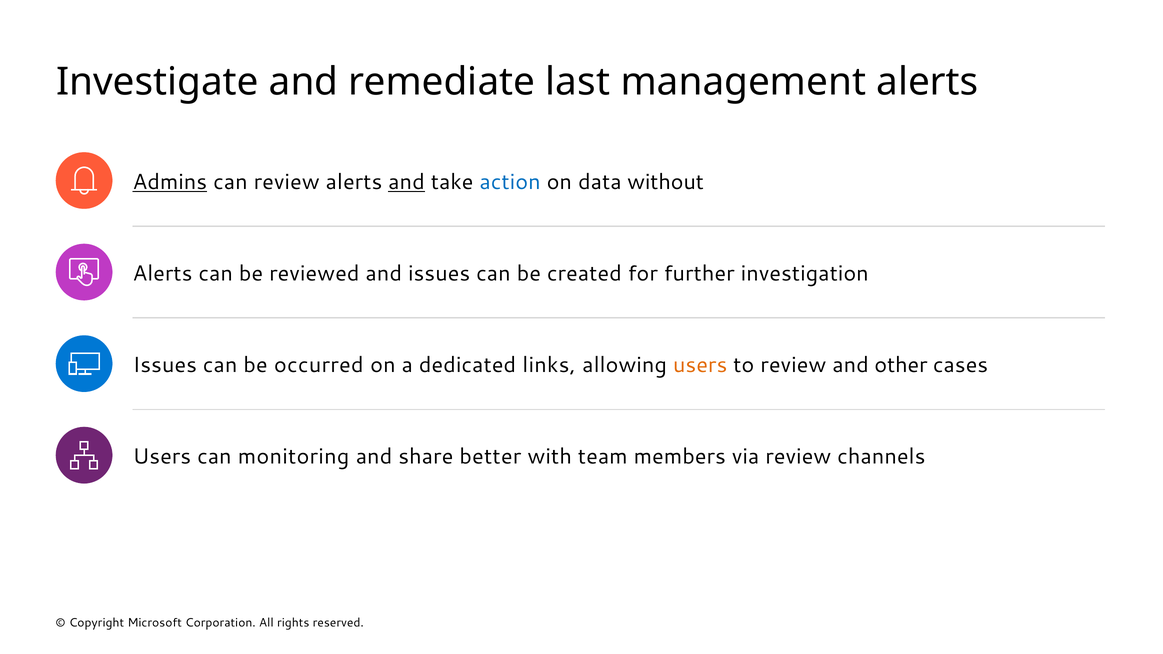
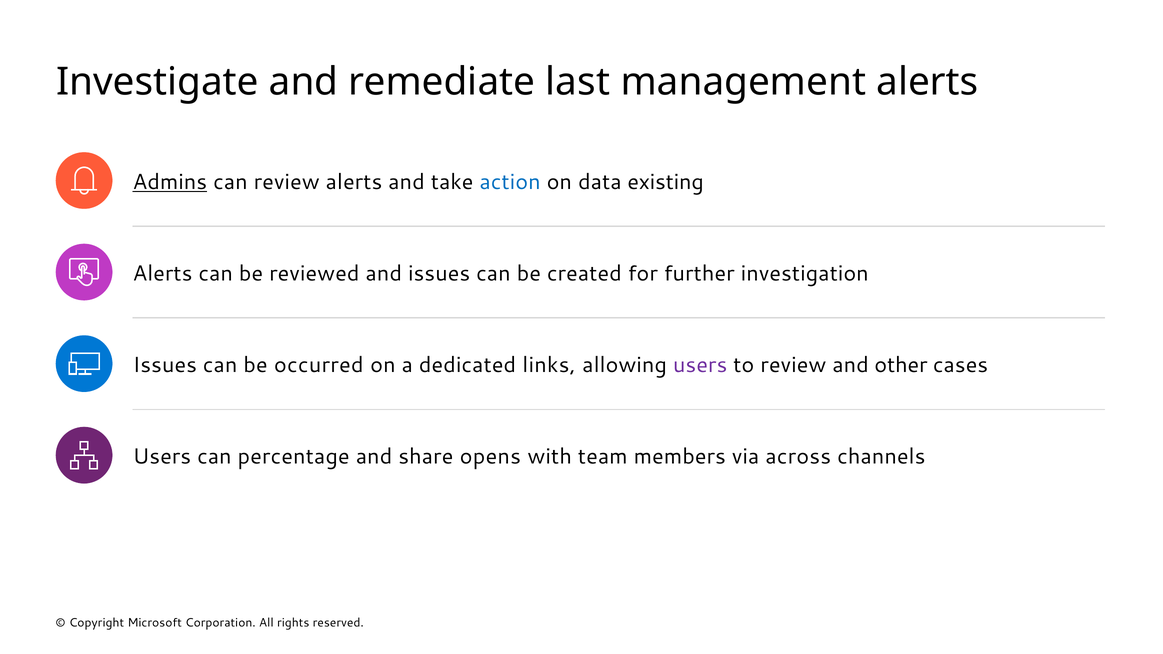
and underline: present -> none (406, 182)
without: without -> existing (666, 182)
users colour: orange -> purple (700, 365)
monitoring: monitoring -> percentage (294, 457)
better: better -> opens (490, 457)
via review: review -> across (798, 457)
